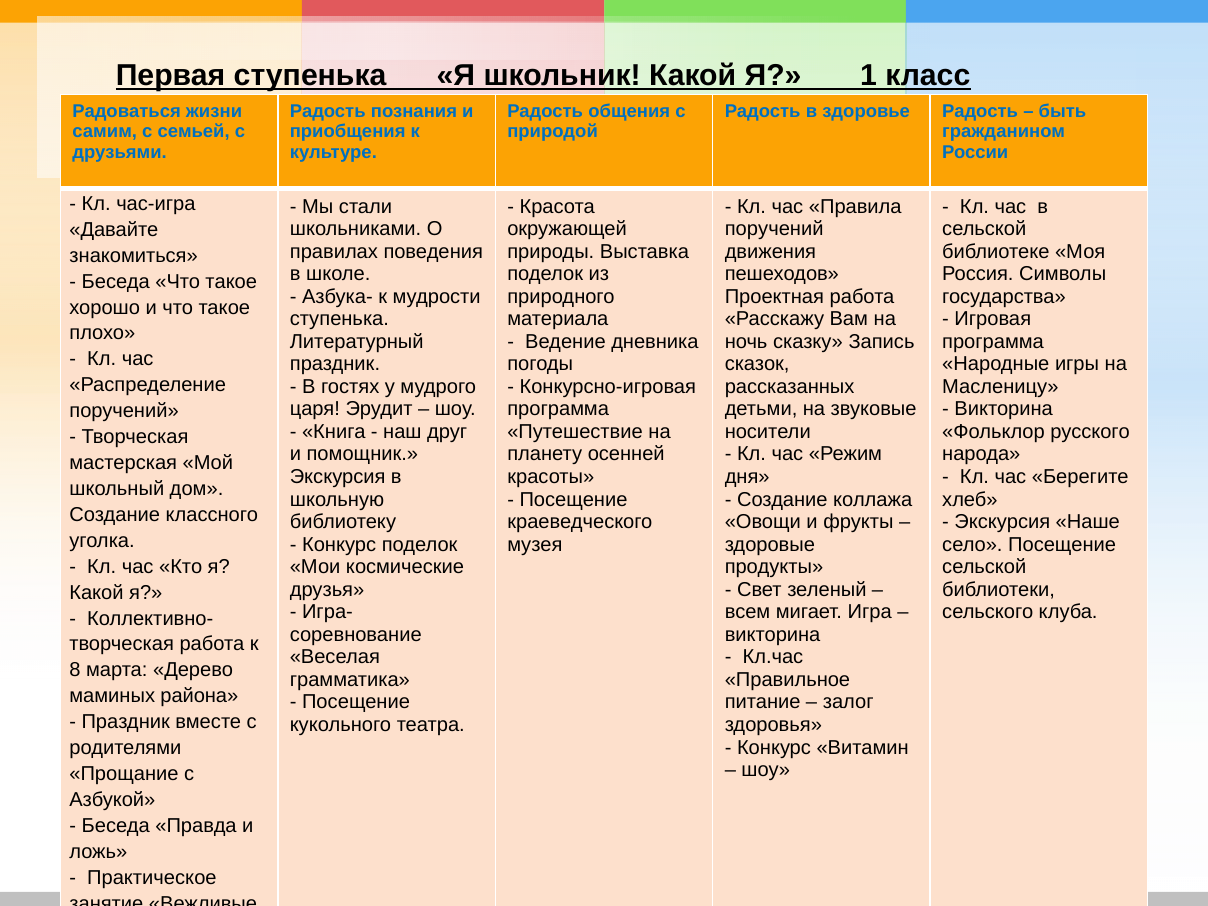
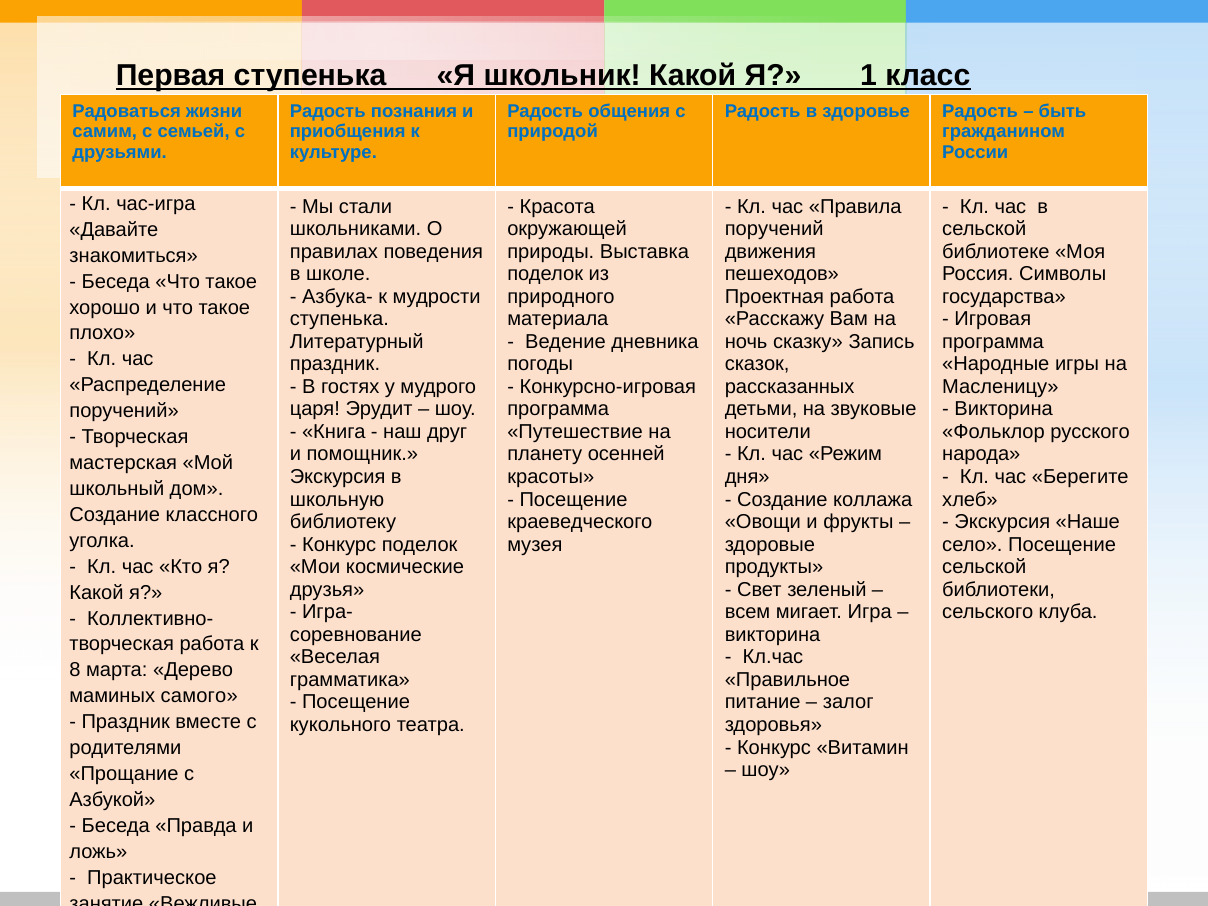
района: района -> самого (199, 696)
